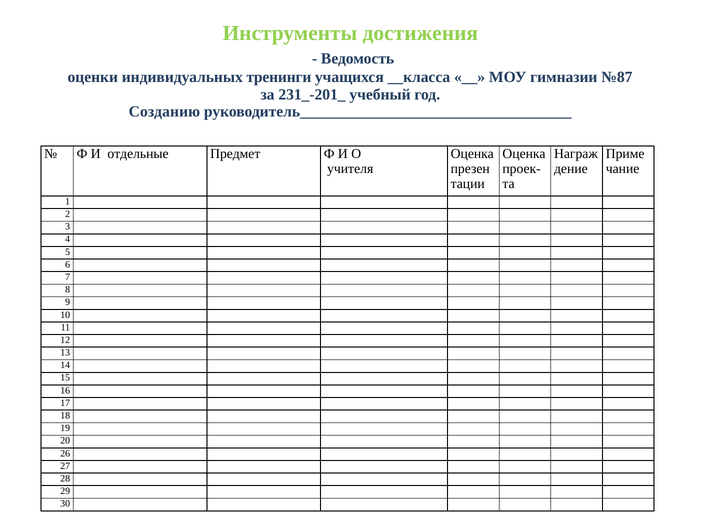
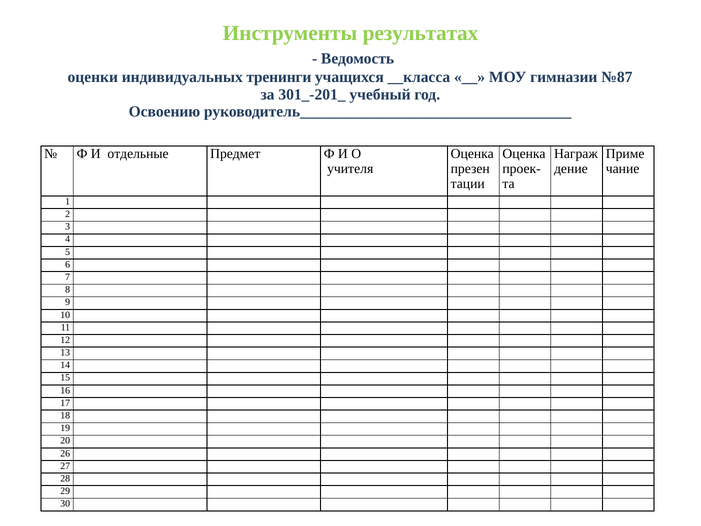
достижения: достижения -> результатах (420, 33)
231_-201_: 231_-201_ -> 301_-201_ (312, 94)
Созданию: Созданию -> Освоению (164, 112)
